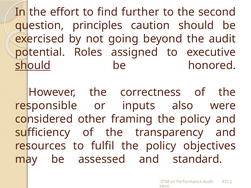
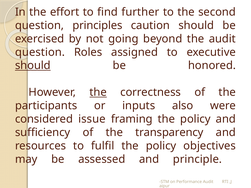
potential: potential -> question (40, 52)
the underline: none -> present (98, 92)
responsible: responsible -> participants (46, 106)
other: other -> issue (92, 119)
standard: standard -> principle (197, 159)
